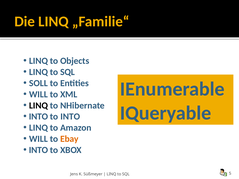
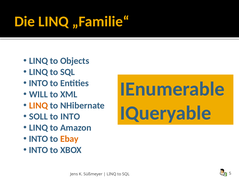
SOLL: SOLL -> INTO (39, 83)
LINQ colour: black -> orange (38, 106)
INTO: INTO -> SOLL (38, 117)
WILL: WILL -> INTO (39, 139)
